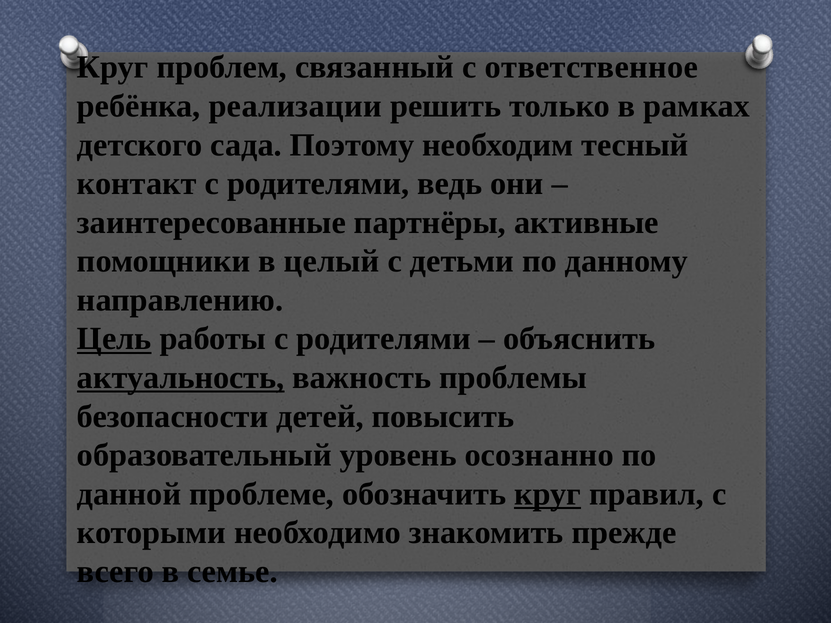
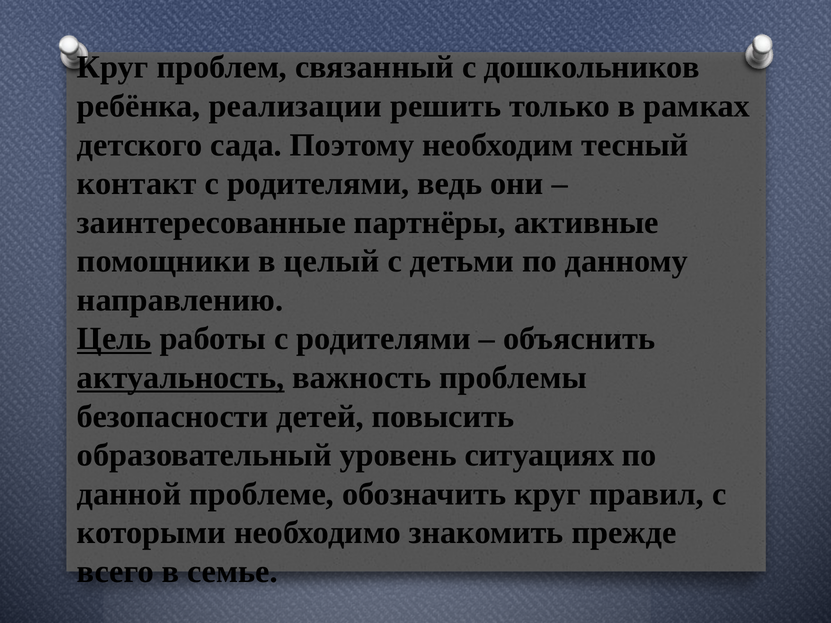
ответственное: ответственное -> дошкольников (592, 67)
осознанно: осознанно -> ситуациях (539, 455)
круг underline: present -> none (548, 494)
